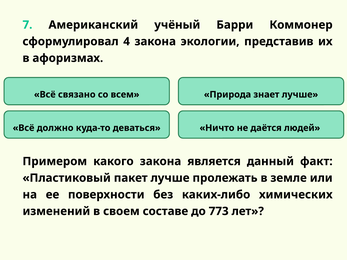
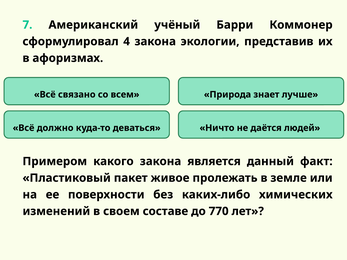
пакет лучше: лучше -> живое (170, 178)
773: 773 -> 770 (219, 211)
